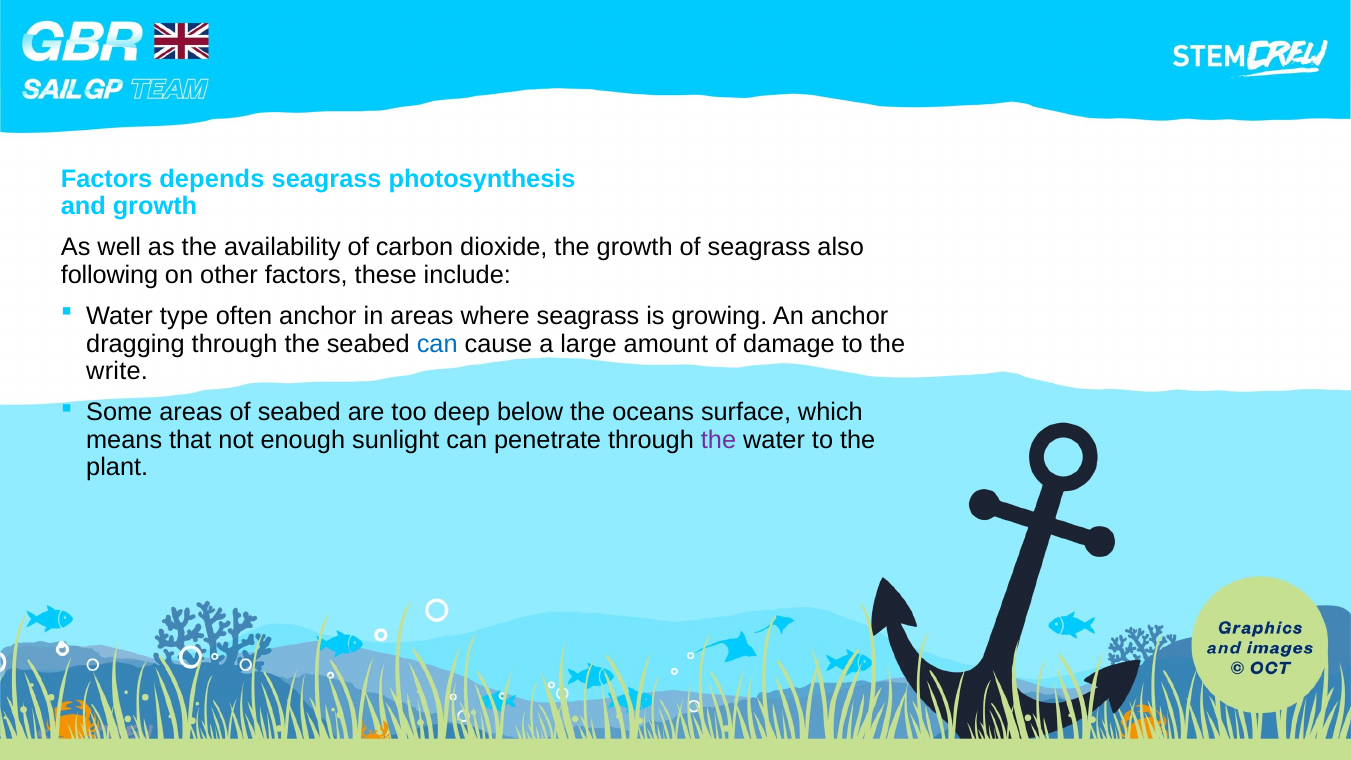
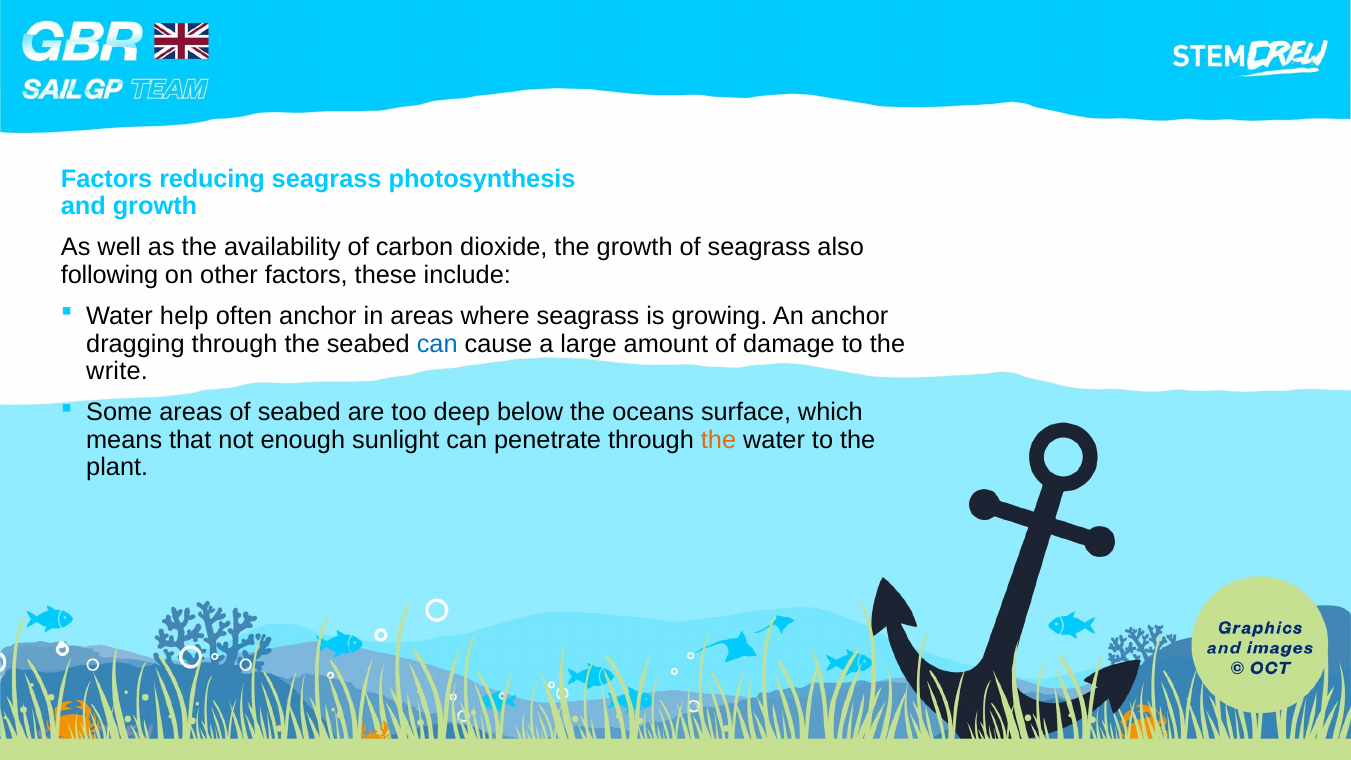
depends: depends -> reducing (212, 179)
type: type -> help (184, 316)
the colour: purple -> orange (719, 440)
